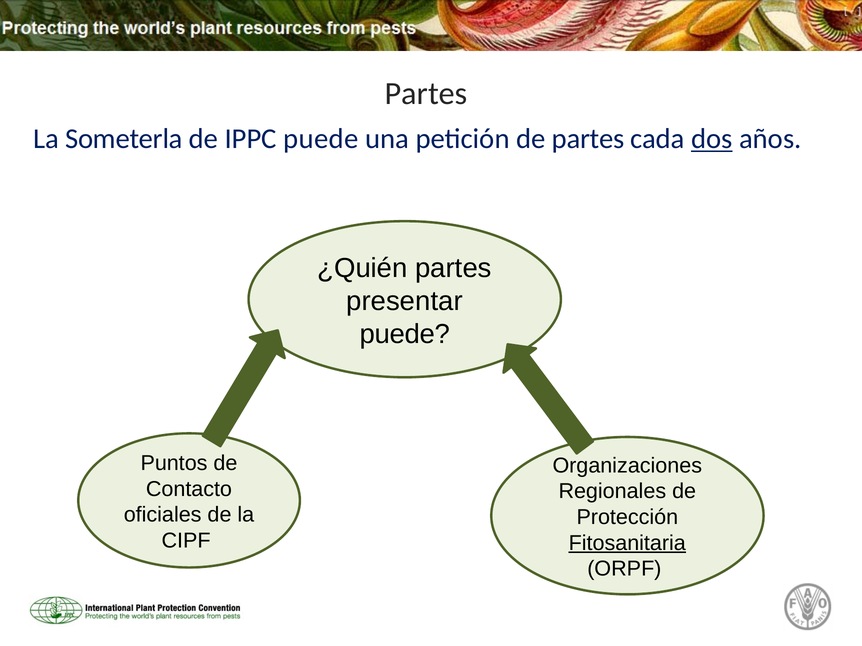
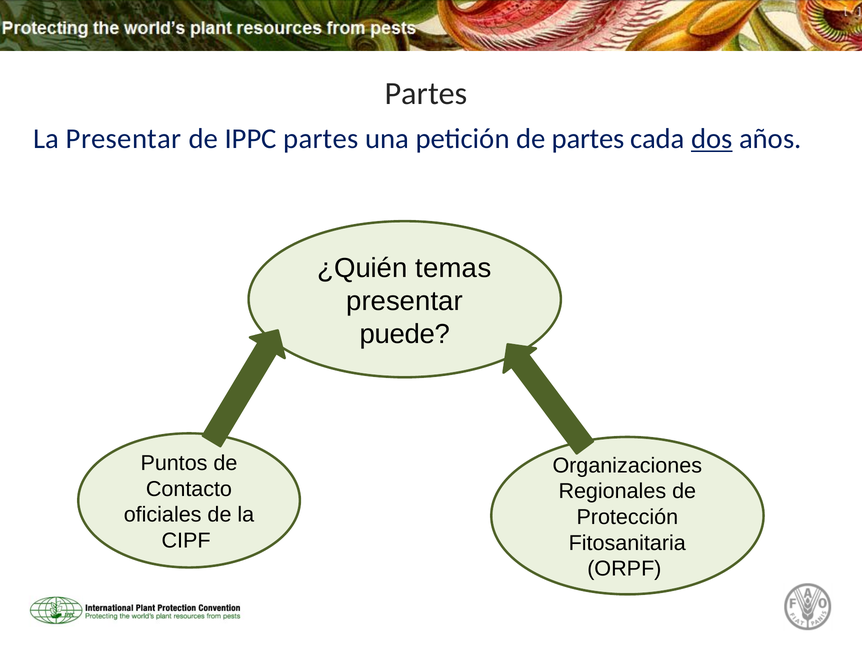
La Someterla: Someterla -> Presentar (124, 139)
IPPC puede: puede -> partes (321, 139)
¿Quién partes: partes -> temas (453, 268)
Fitosanitaria underline: present -> none (627, 543)
